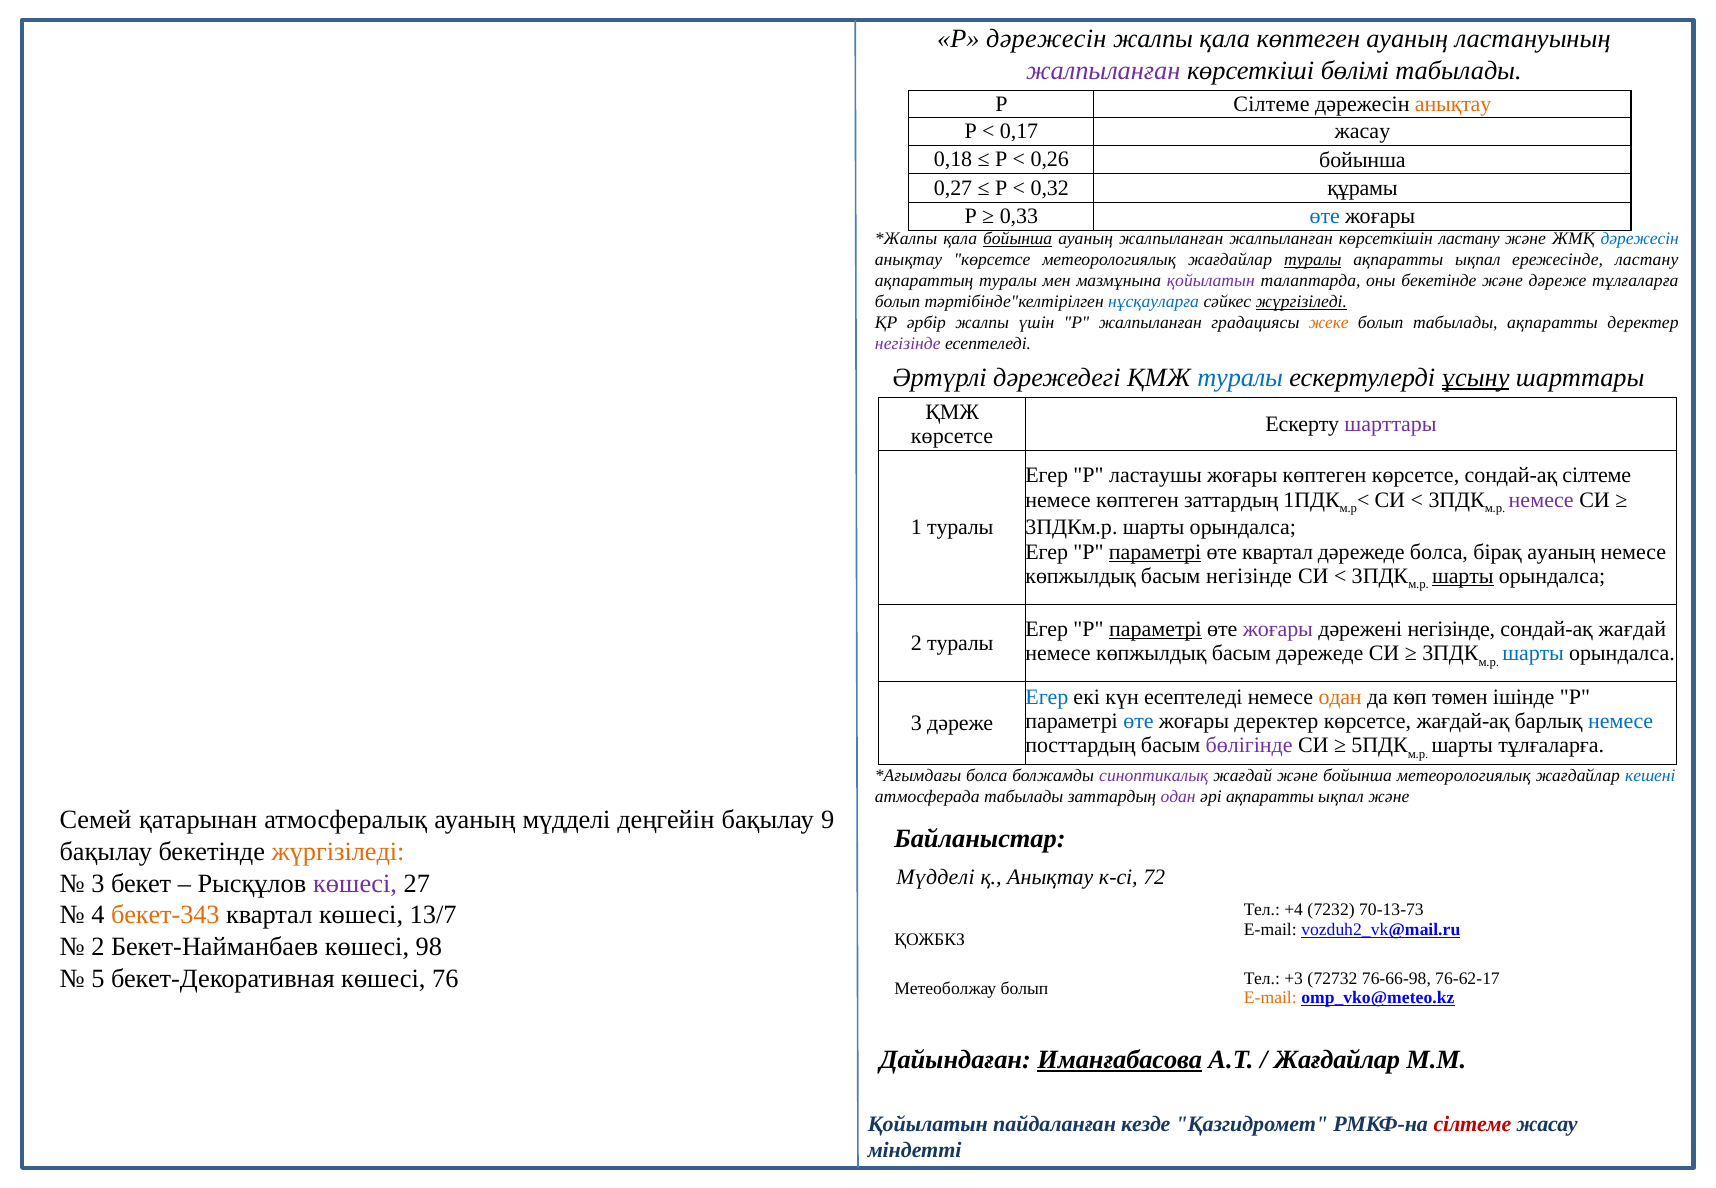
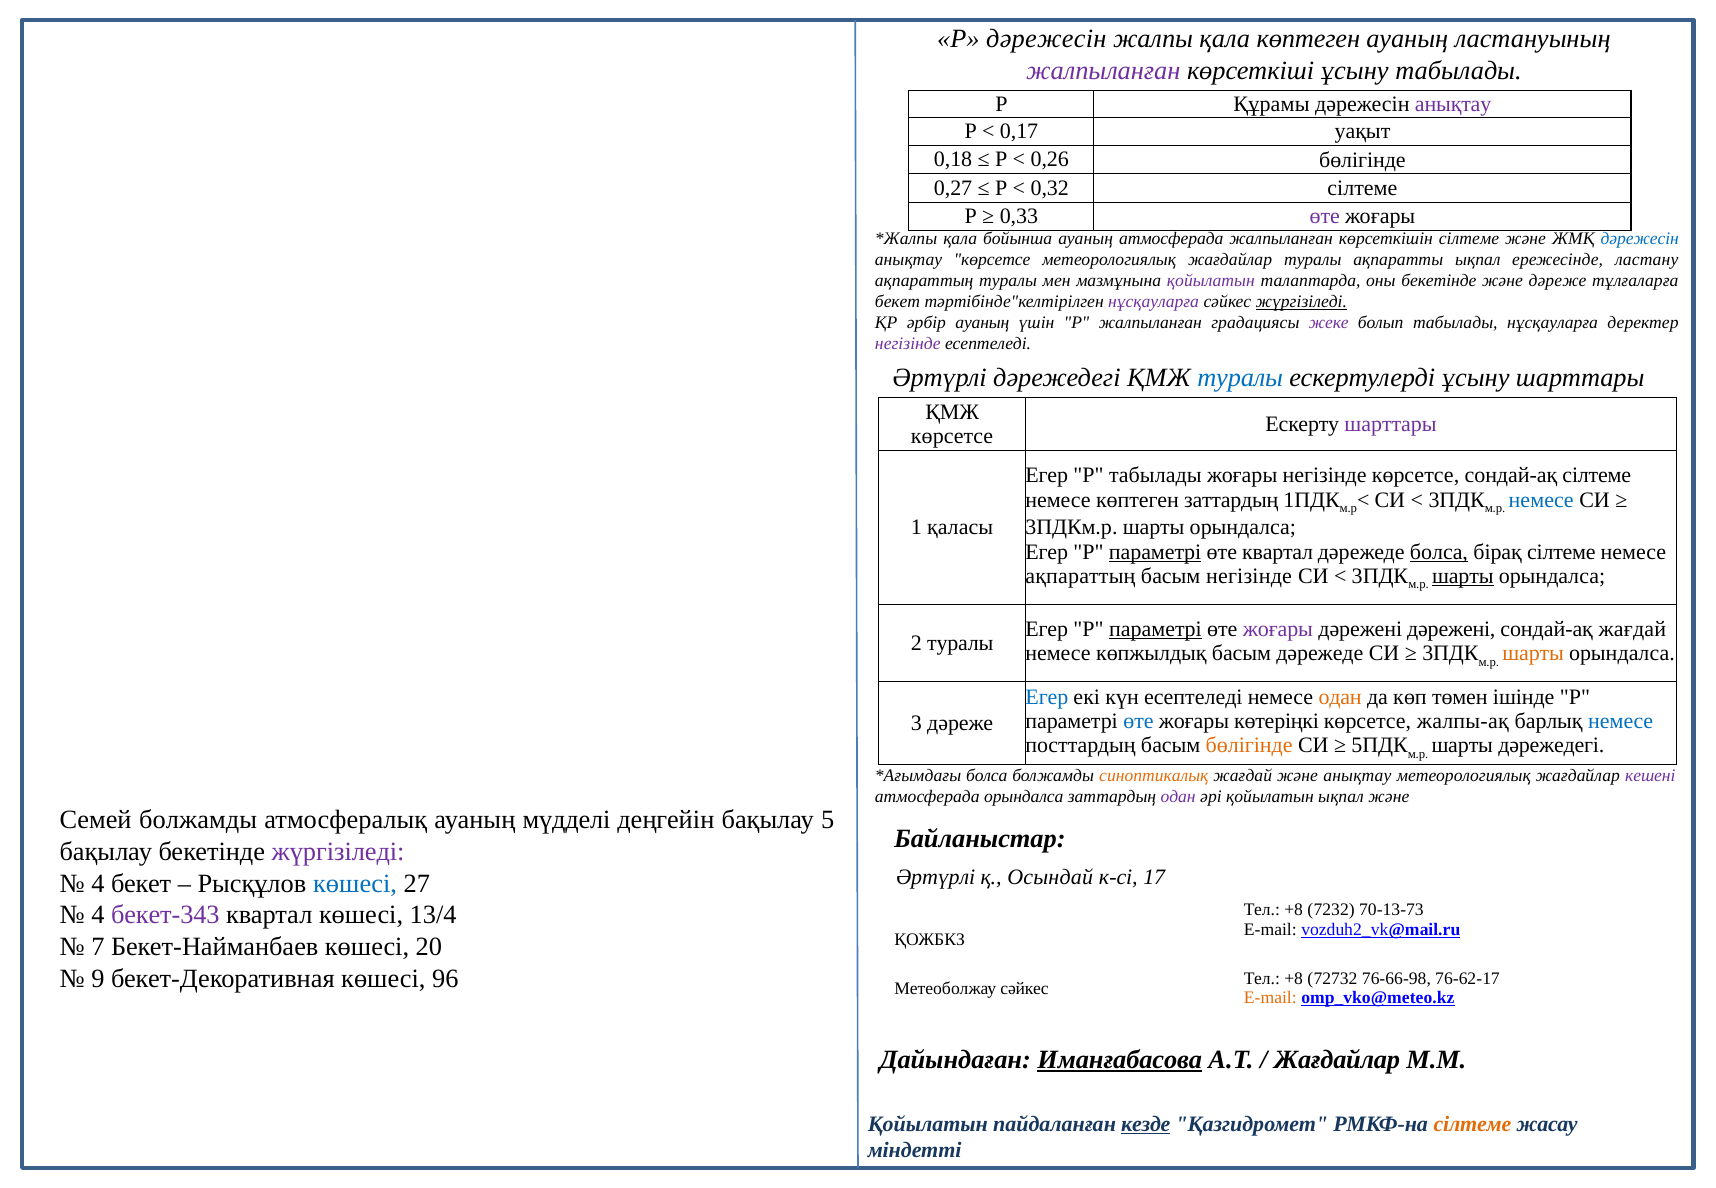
көрсеткіші бөлімі: бөлімі -> ұсыну (1355, 70)
Р Сілтеме: Сілтеме -> Құрамы (1271, 104)
анықтау colour: orange -> purple (1453, 104)
0,17 жасау: жасау -> уақыт (1362, 132)
0,26 бойынша: бойынша -> бөлігінде (1362, 160)
0,32 құрамы: құрамы -> сілтеме (1362, 188)
өте colour: blue -> purple (1325, 217)
бойынша underline: present -> none (1018, 239)
ауаның жалпыланған: жалпыланған -> атмосферада (1171, 239)
көрсеткішін ластану: ластану -> сілтеме (1469, 239)
туралы underline: present -> none (1313, 260)
болып: болып -> бекет (898, 302)
нұсқауларға colour: blue -> purple (1154, 302)
әрбір жалпы: жалпы -> ауаның (982, 323)
жеке colour: orange -> purple (1329, 323)
табылады ақпаратты: ақпаратты -> нұсқауларға (1553, 323)
ұсыну underline: present -> none (1476, 378)
Р ластаушы: ластаушы -> табылады (1155, 476)
жоғары көптеген: көптеген -> негізінде (1325, 476)
немесе colour: purple -> blue (1541, 500)
1 туралы: туралы -> қаласы (960, 528)
болса underline: none -> present (1439, 552)
бірақ ауаның: ауаның -> сілтеме (1561, 552)
көпжылдық: көпжылдық -> ақпараттың (1080, 576)
дәрежені негізінде: негізінде -> дәрежені (1451, 629)
шарты colour: blue -> orange (1533, 653)
жоғары деректер: деректер -> көтеріңкі (1277, 721)
жағдай-ақ: жағдай-ақ -> жалпы-ақ (1463, 721)
бөлігінде colour: purple -> orange (1249, 745)
шарты тұлғаларға: тұлғаларға -> дәрежедегі (1551, 745)
синоптикалық colour: purple -> orange (1154, 776)
және бойынша: бойынша -> анықтау (1357, 776)
кешені colour: blue -> purple (1650, 776)
атмосферада табылады: табылады -> орындалса (1024, 797)
әрі ақпаратты: ақпаратты -> қойылатын (1270, 797)
Семей қатарынан: қатарынан -> болжамды (198, 820)
9: 9 -> 5 (828, 820)
жүргізіледі colour: orange -> purple (338, 852)
Мүдделі: Мүдделі -> Әртүрлі (936, 878)
қ Анықтау: Анықтау -> Осындай (1050, 878)
72: 72 -> 17 (1154, 878)
3: 3 -> 4 (98, 883)
көшесі colour: purple -> blue (355, 883)
+4: +4 -> +8 (1294, 910)
бекет-343 colour: orange -> purple (165, 915)
13/7: 13/7 -> 13/4 (433, 915)
2: 2 -> 7 (98, 947)
98: 98 -> 20 (429, 947)
5: 5 -> 9 (98, 978)
76: 76 -> 96 (445, 978)
+3: +3 -> +8 (1294, 979)
Метеоболжау болып: болып -> сәйкес (1025, 988)
кезде underline: none -> present (1146, 1124)
сілтеме colour: red -> orange (1472, 1124)
